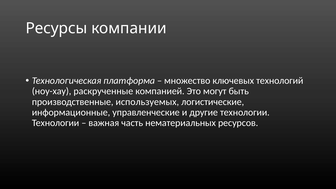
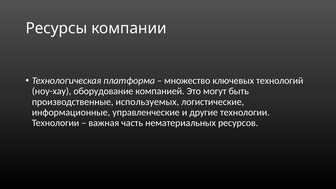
раскрученные: раскрученные -> оборудование (103, 91)
